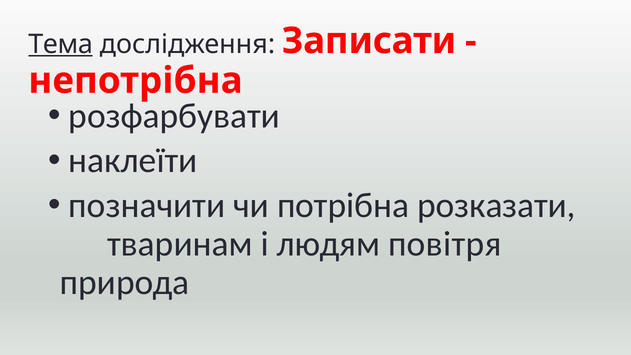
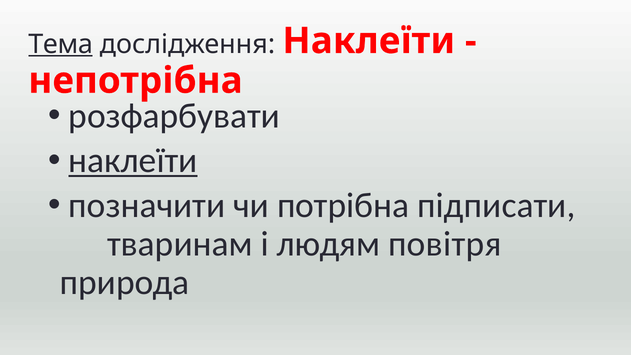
дослідження Записати: Записати -> Наклеїти (369, 41)
наклеїти underline: none -> present (133, 161)
розказати: розказати -> підписати (496, 206)
